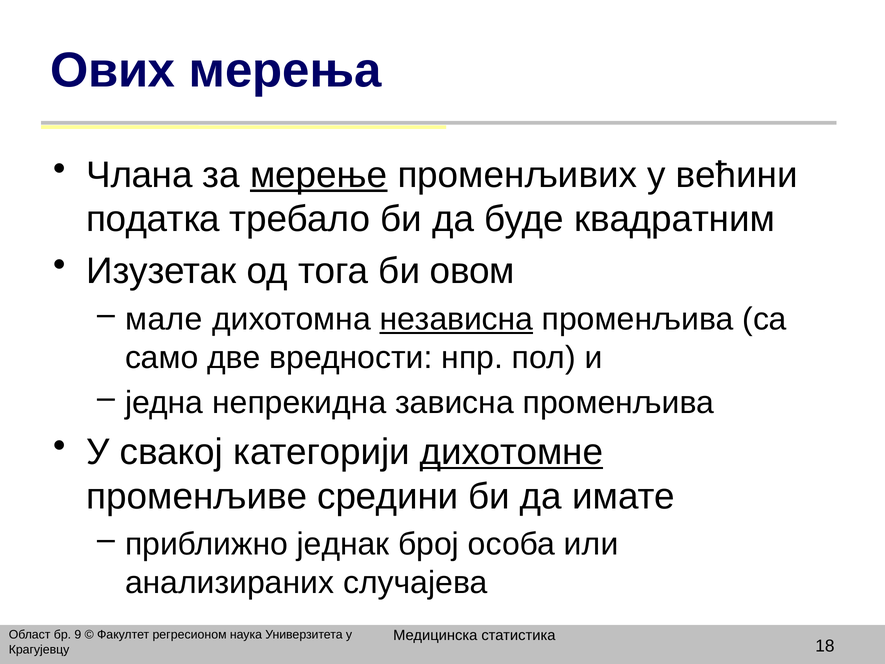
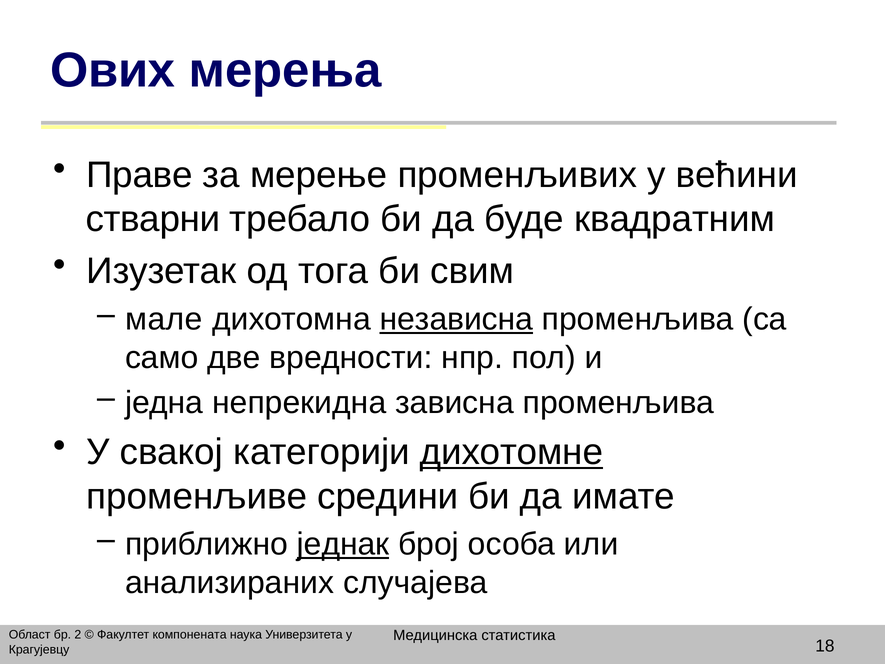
Члана: Члана -> Праве (139, 175)
мерење underline: present -> none (319, 175)
податка: податка -> стварни (153, 219)
овом: овом -> свим (472, 271)
једнак underline: none -> present (343, 544)
9: 9 -> 2 (78, 634)
регресионом: регресионом -> компонената (190, 634)
